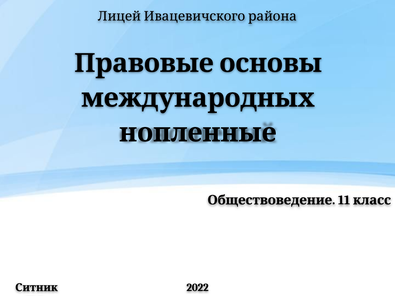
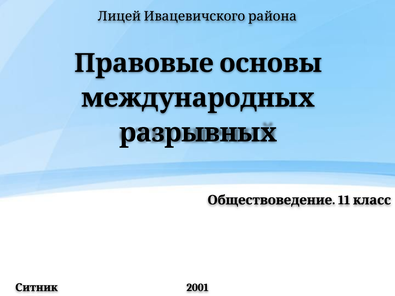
нопленные: нопленные -> разрывных (198, 133)
2022: 2022 -> 2001 (198, 288)
